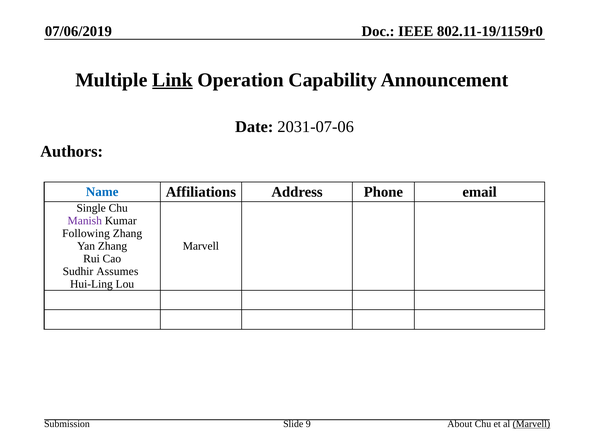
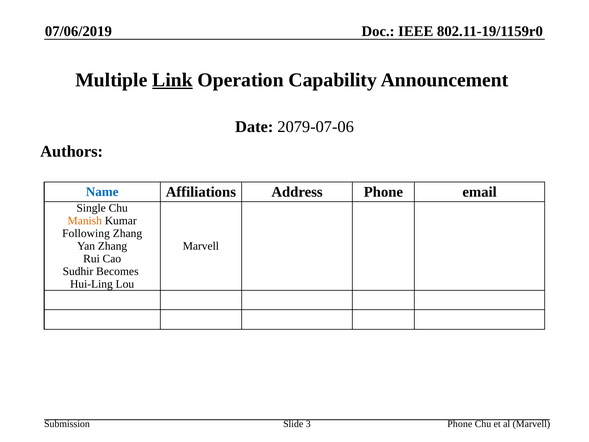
2031-07-06: 2031-07-06 -> 2079-07-06 (316, 127)
Manish colour: purple -> orange (85, 221)
Assumes: Assumes -> Becomes (117, 271)
9: 9 -> 3 (308, 424)
About: About -> Phone (460, 424)
Marvell underline: present -> none (531, 424)
